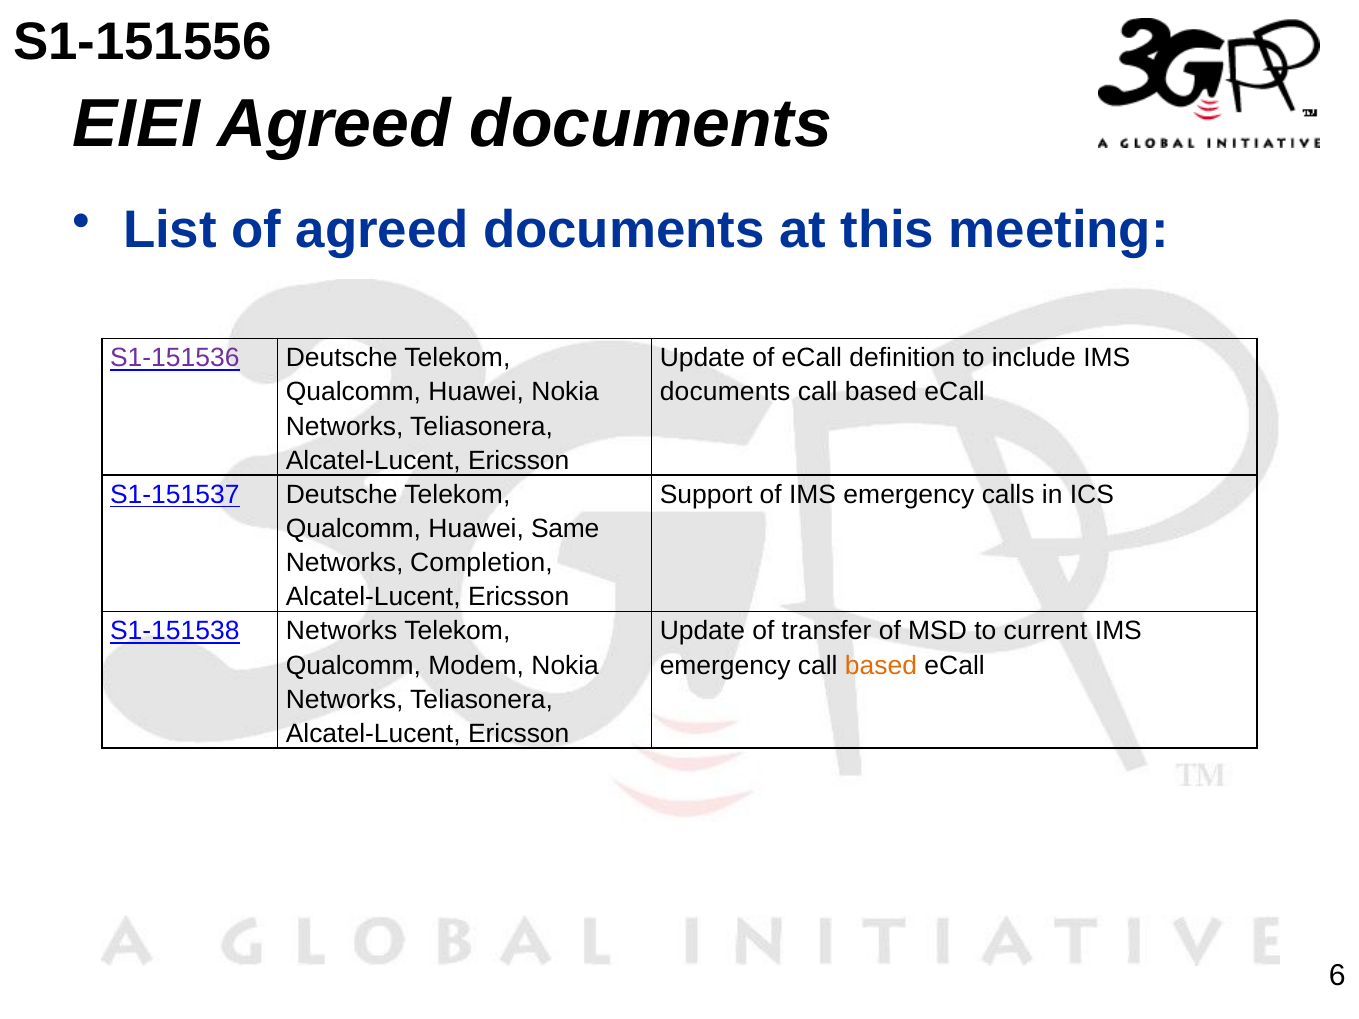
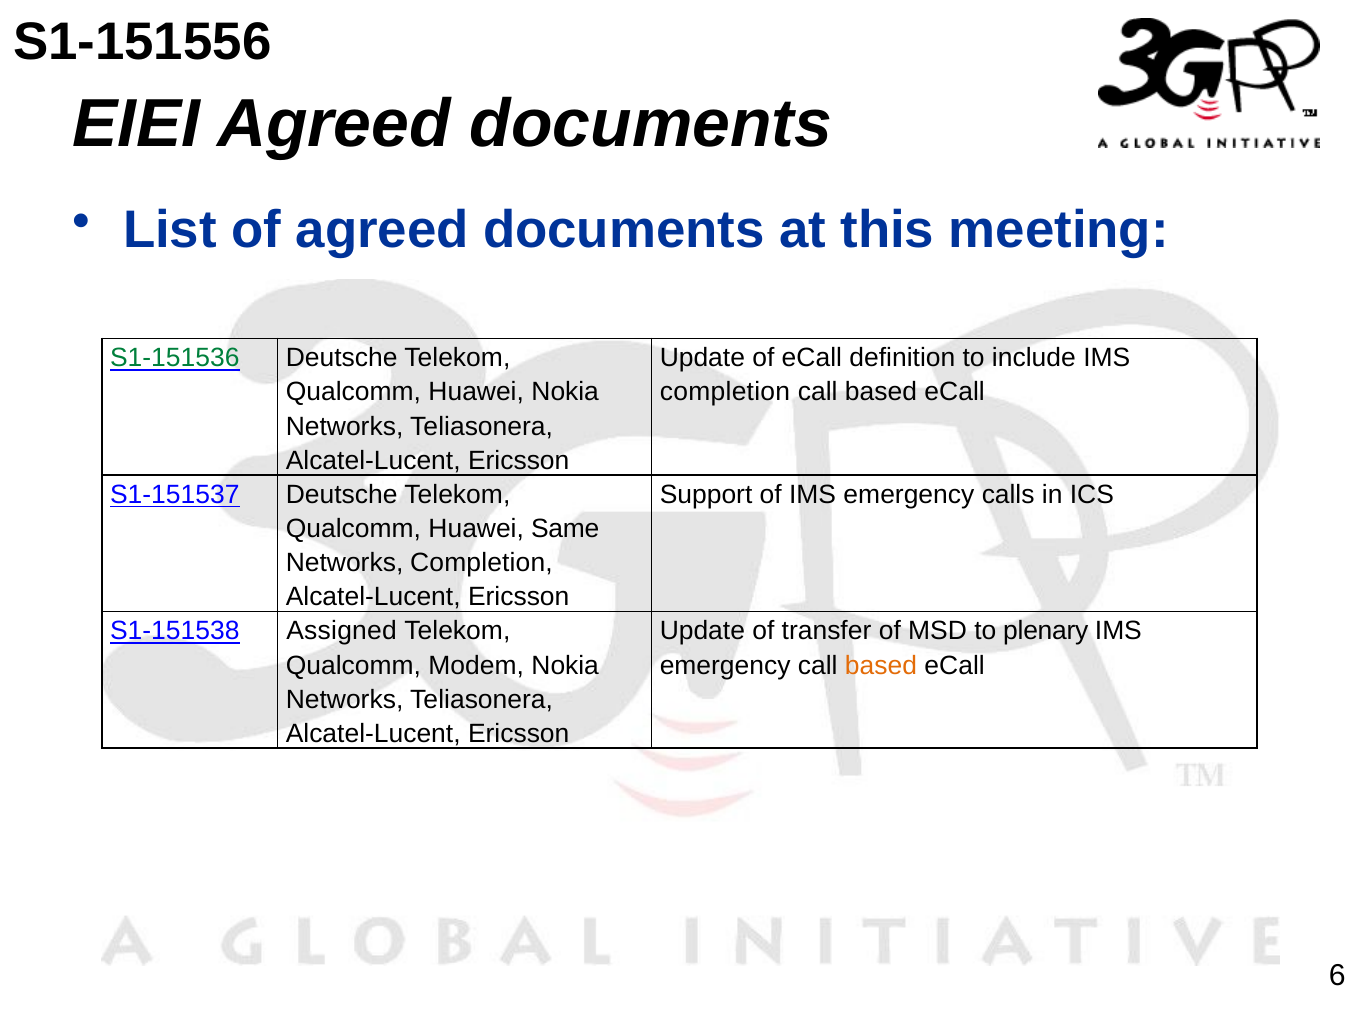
S1-151536 colour: purple -> green (175, 358)
documents: documents -> completion (725, 392)
S1-151538 Networks: Networks -> Assigned (342, 631)
current: current -> plenary (1046, 631)
